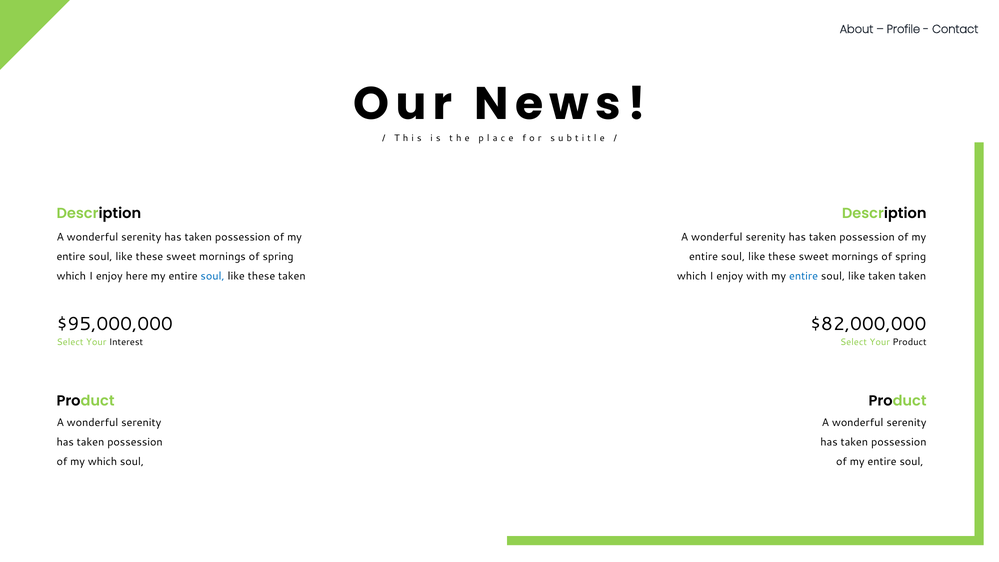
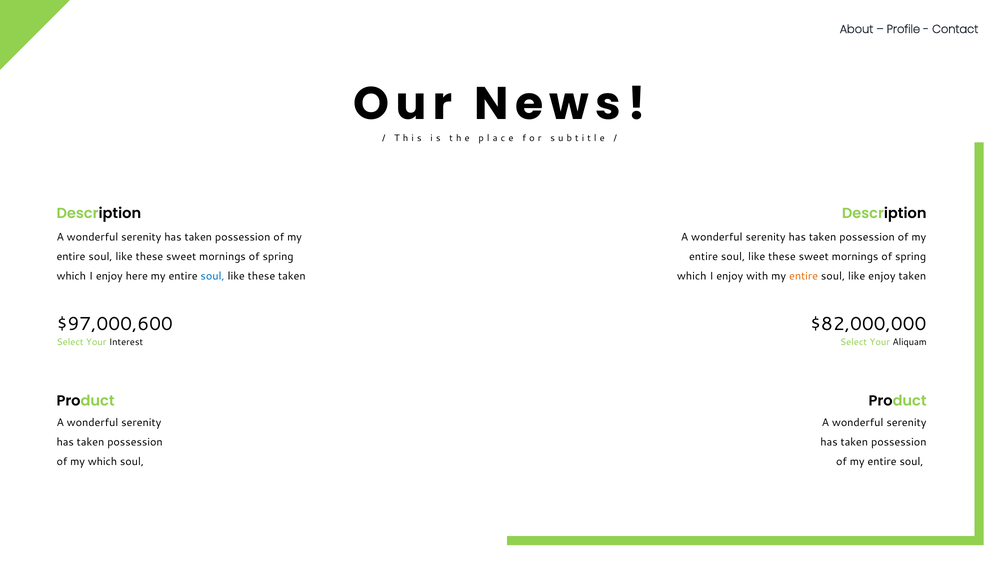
entire colour: blue -> orange (804, 276)
like taken: taken -> enjoy (882, 276)
$95,000,000: $95,000,000 -> $97,000,600 (115, 324)
Your Product: Product -> Aliquam (910, 342)
